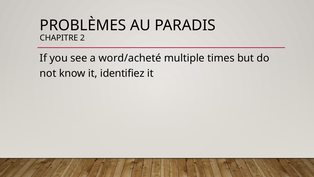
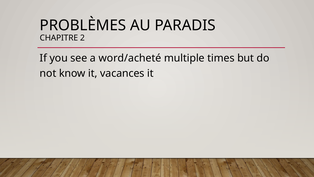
identifiez: identifiez -> vacances (122, 73)
